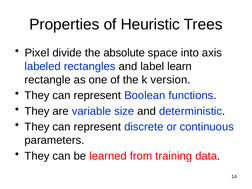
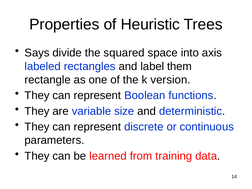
Pixel: Pixel -> Says (37, 53)
absolute: absolute -> squared (124, 53)
learn: learn -> them (179, 66)
